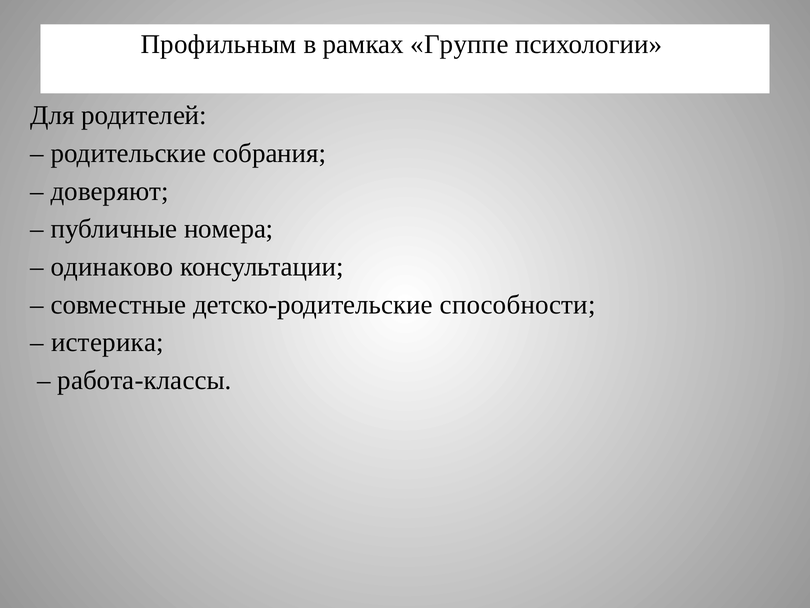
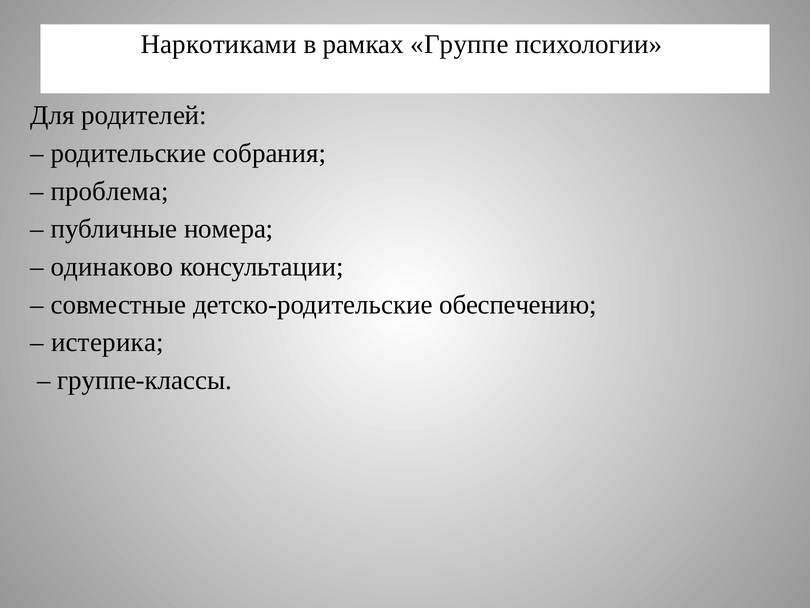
Профильным: Профильным -> Наркотиками (219, 44)
доверяют: доверяют -> проблема (110, 191)
способности: способности -> обеспечению (518, 304)
работа-классы: работа-классы -> группе-классы (145, 380)
